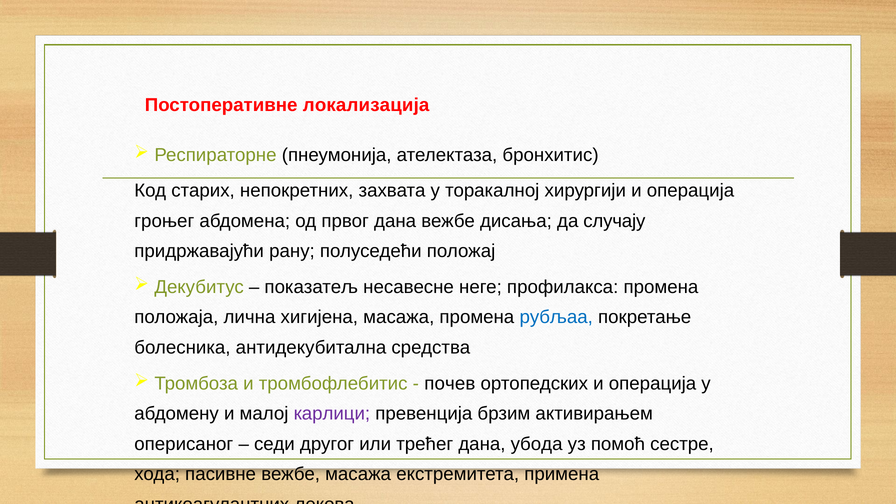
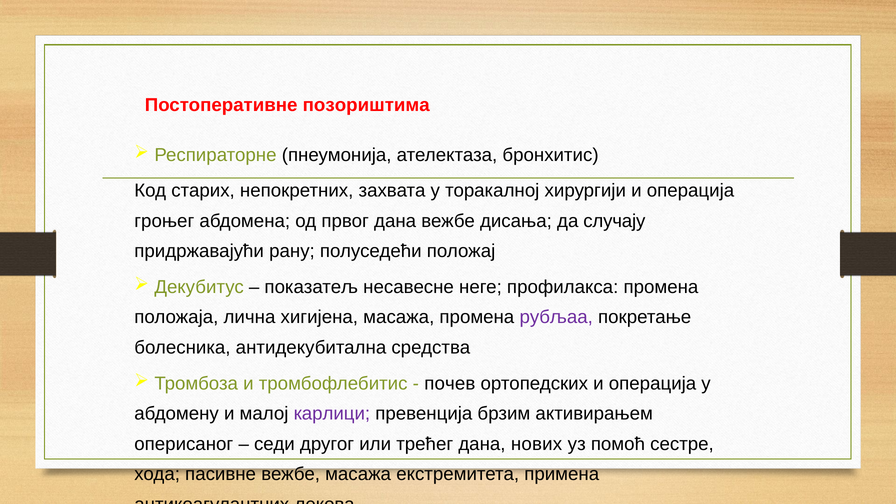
локализација: локализација -> позориштима (366, 105)
рубљаа colour: blue -> purple (556, 317)
убода: убода -> нових (537, 444)
